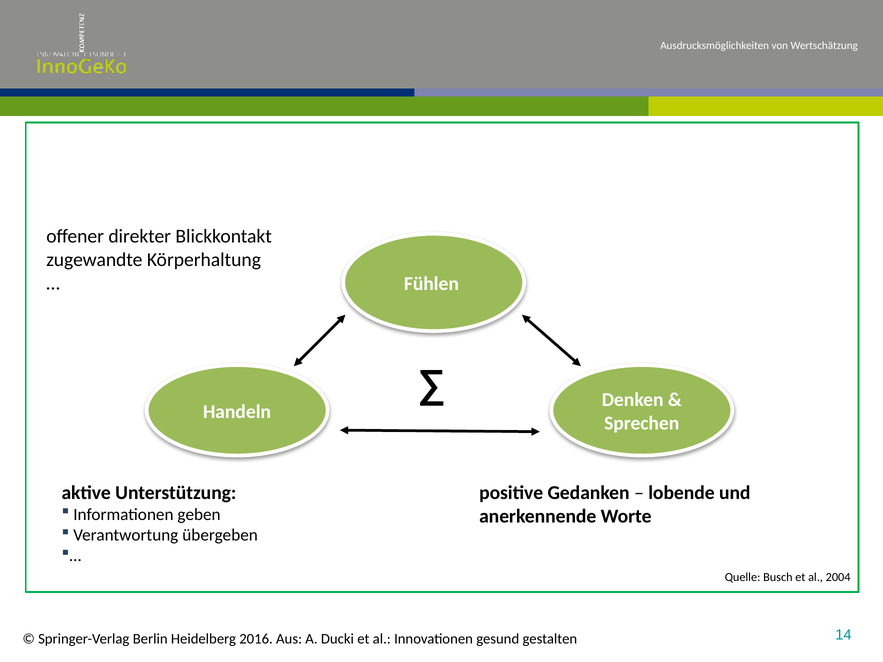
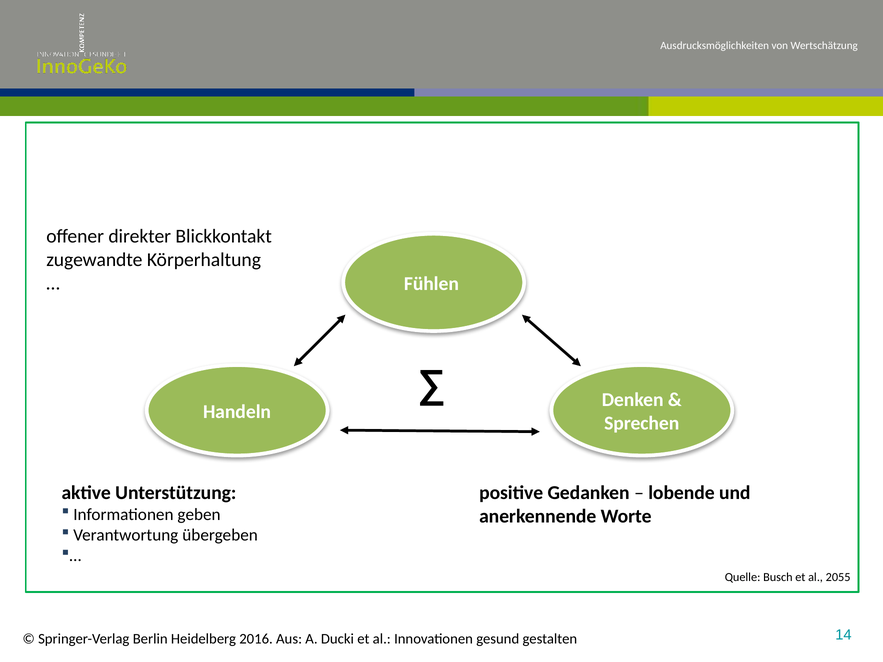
2004: 2004 -> 2055 (838, 577)
